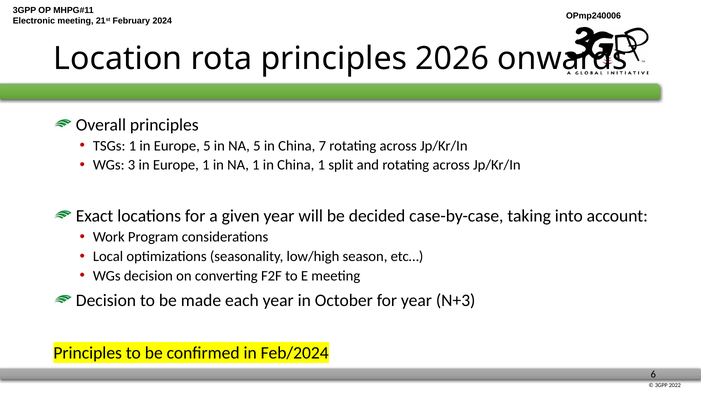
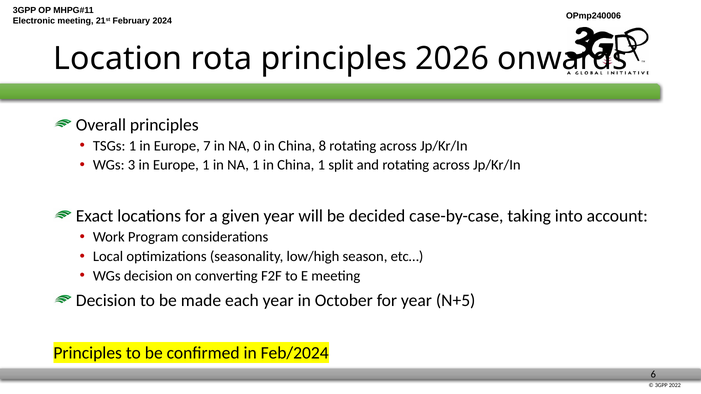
Europe 5: 5 -> 7 (207, 146)
NA 5: 5 -> 0 (257, 146)
7: 7 -> 8 (322, 146)
N+3: N+3 -> N+5 (456, 301)
